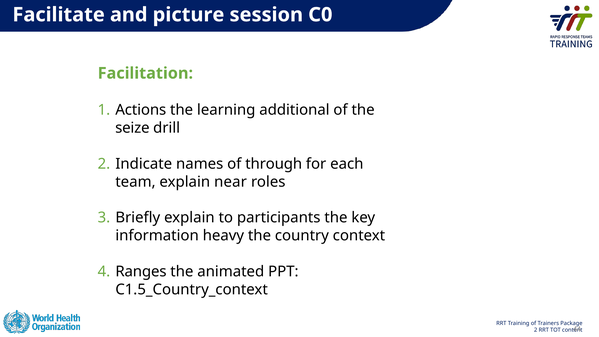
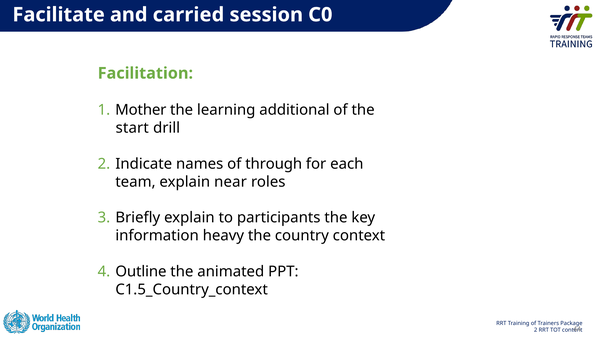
picture: picture -> carried (188, 15)
Actions: Actions -> Mother (141, 110)
seize: seize -> start (132, 128)
Ranges: Ranges -> Outline (141, 272)
